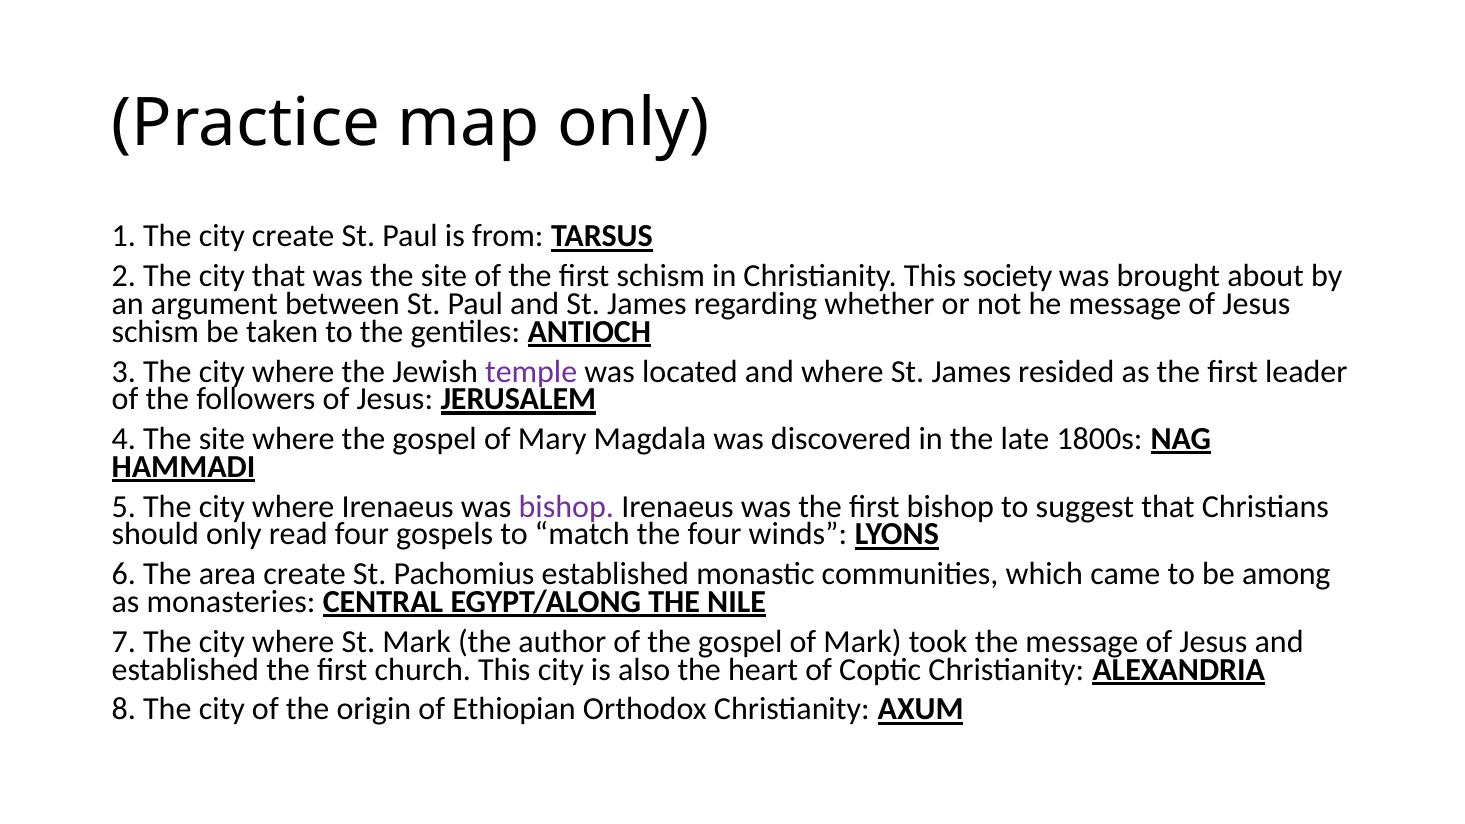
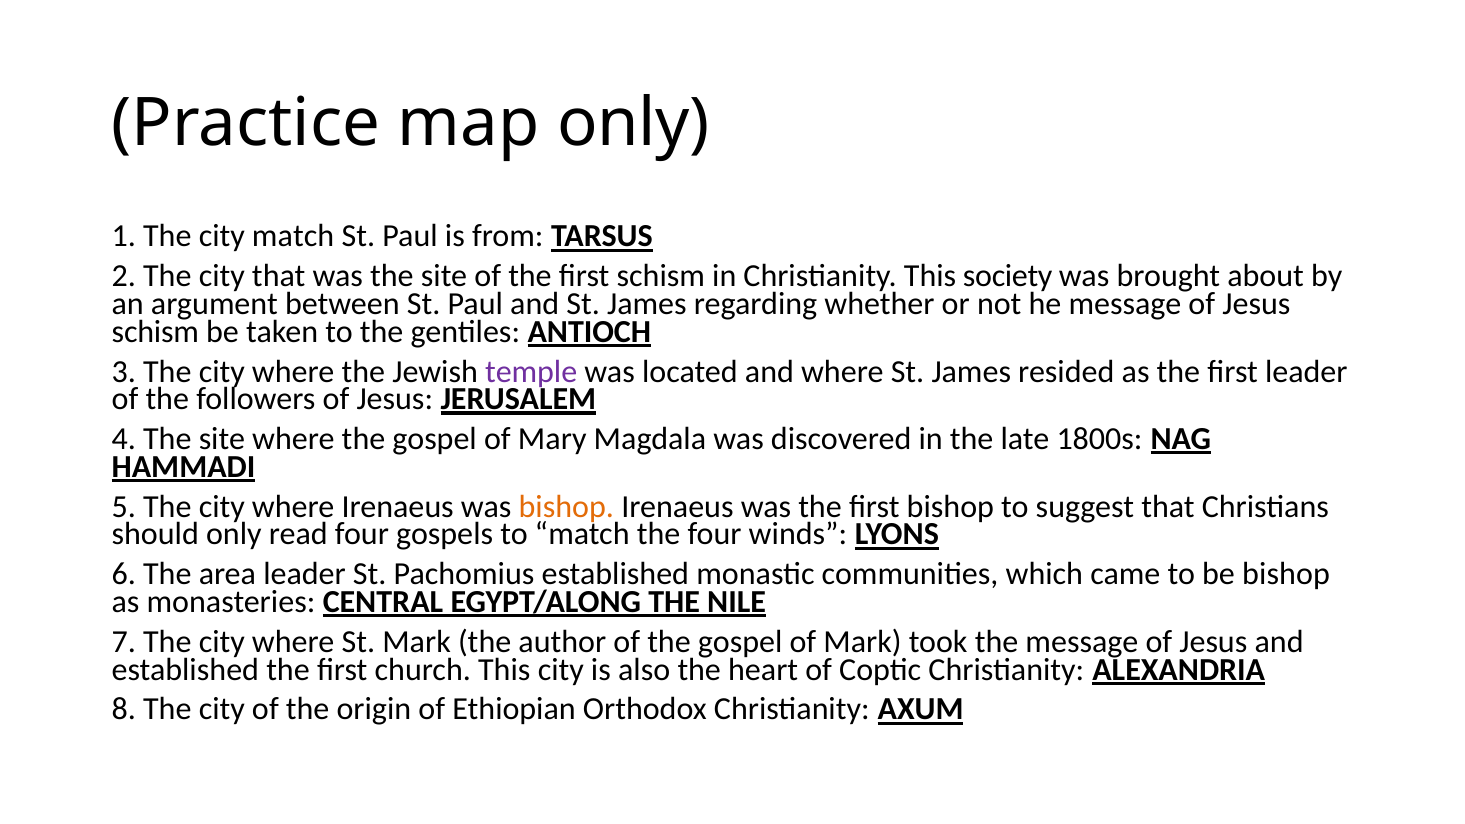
city create: create -> match (293, 236)
bishop colour: purple -> orange (566, 507)
area create: create -> leader (305, 574)
be among: among -> bishop (1286, 574)
